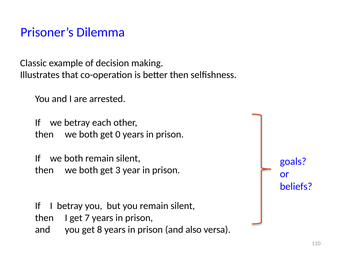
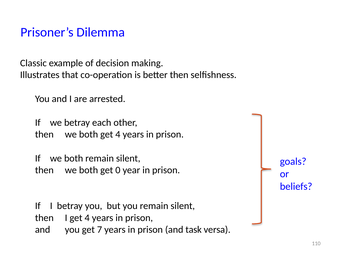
both get 0: 0 -> 4 (118, 135)
3: 3 -> 0 (118, 171)
I get 7: 7 -> 4 (87, 218)
8: 8 -> 7 (100, 230)
also: also -> task (194, 230)
